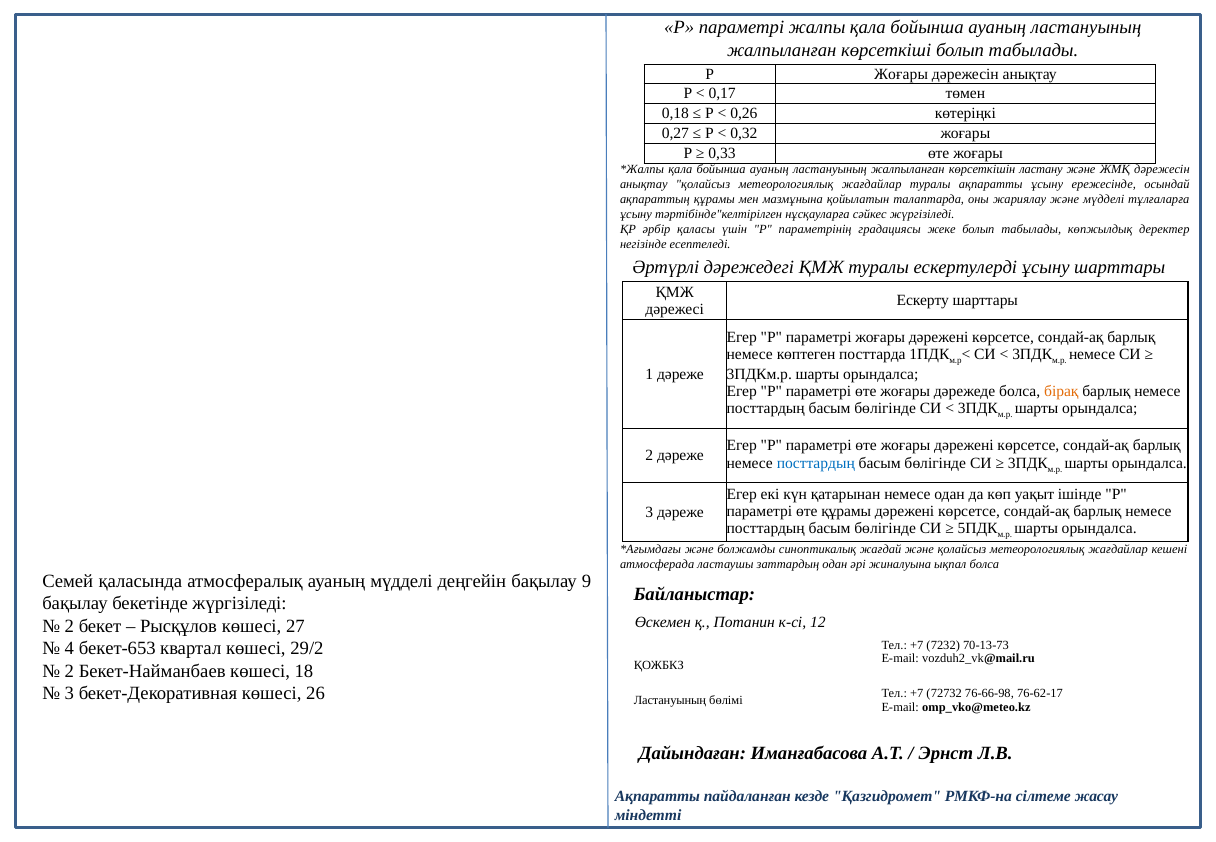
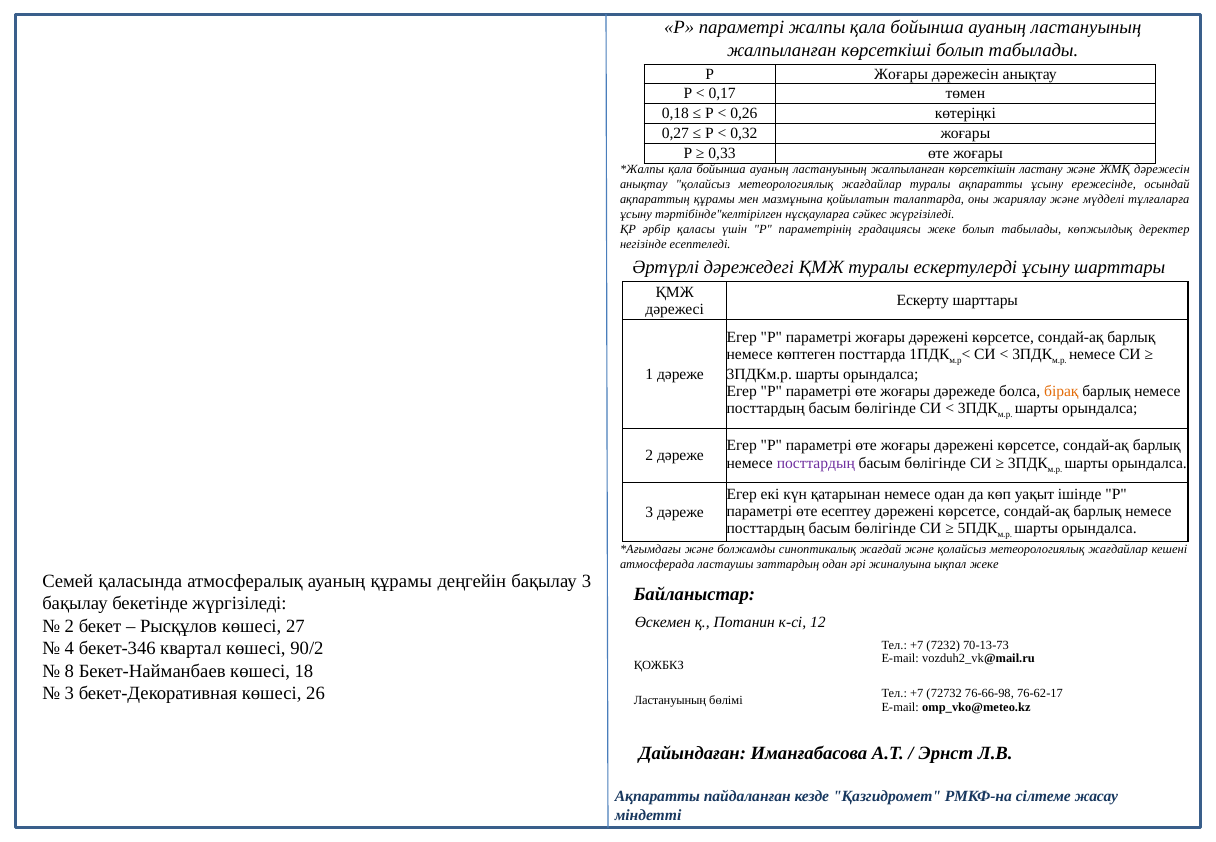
посттардың colour: blue -> purple (816, 463)
өте құрамы: құрамы -> есептеу (846, 511)
ықпал болса: болса -> жеке (984, 565)
ауаның мүдделі: мүдделі -> құрамы (401, 581)
бақылау 9: 9 -> 3 (587, 581)
бекет-653: бекет-653 -> бекет-346 (117, 648)
29/2: 29/2 -> 90/2 (307, 648)
2: 2 -> 8 (69, 671)
